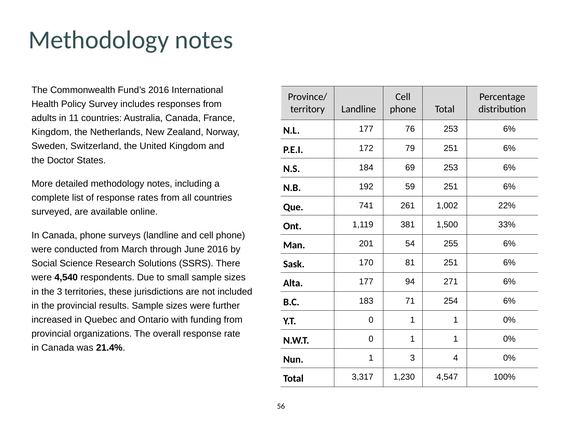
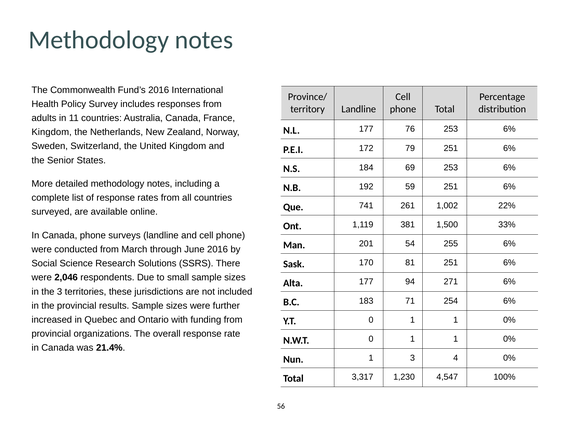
Doctor: Doctor -> Senior (61, 160)
4,540: 4,540 -> 2,046 (66, 277)
